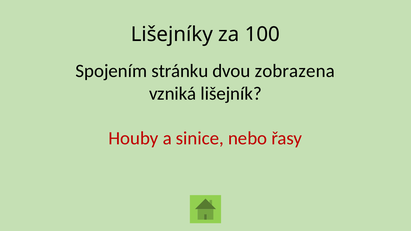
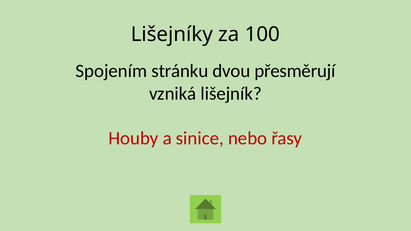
zobrazena: zobrazena -> přesměrují (295, 71)
